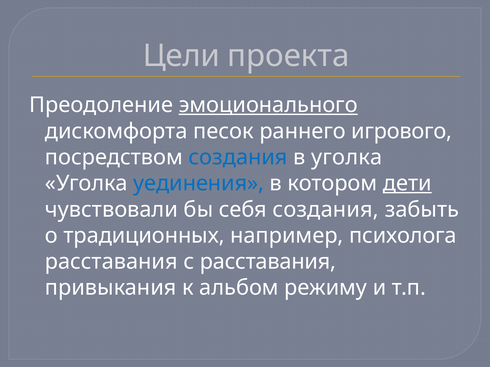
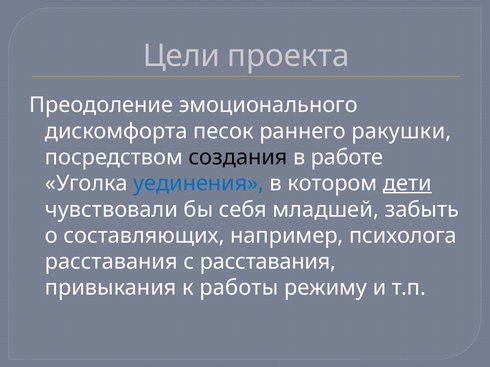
эмоционального underline: present -> none (268, 105)
игрового: игрового -> ракушки (401, 131)
создания colour: blue -> black (238, 158)
в уголка: уголка -> работе (347, 158)
себя создания: создания -> младшей (326, 210)
традиционных: традиционных -> составляющих (144, 236)
альбом: альбом -> работы (239, 288)
